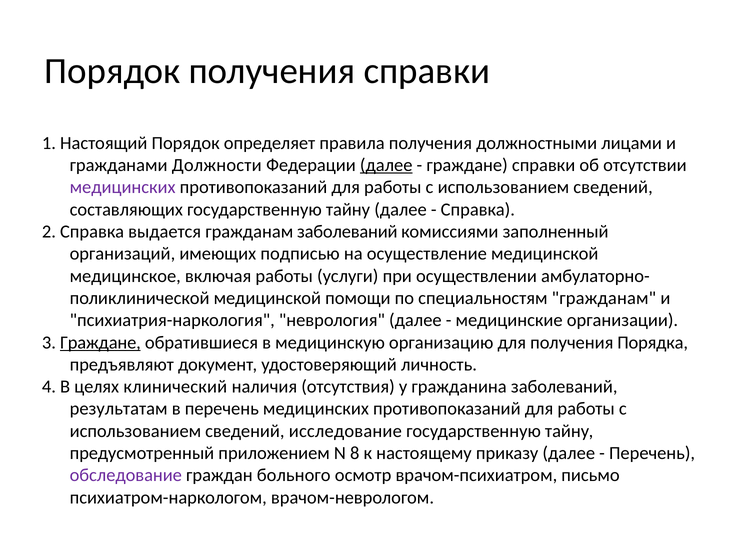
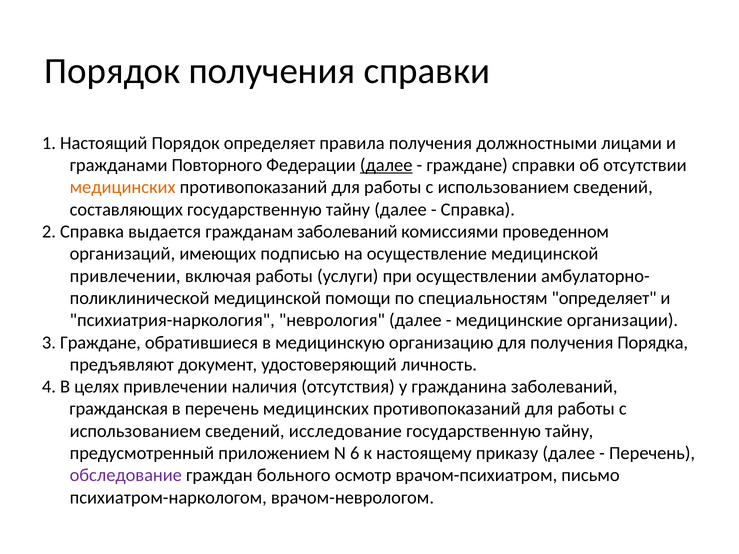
Должности: Должности -> Повторного (217, 165)
медицинских colour: purple -> orange (123, 187)
заполненный: заполненный -> проведенном (556, 232)
медицинское: медицинское -> привлечении (125, 276)
специальностям гражданам: гражданам -> определяет (604, 298)
Граждане underline: present -> none (100, 343)
целях клинический: клинический -> привлечении (175, 387)
результатам: результатам -> гражданская (119, 409)
8: 8 -> 6 (355, 453)
